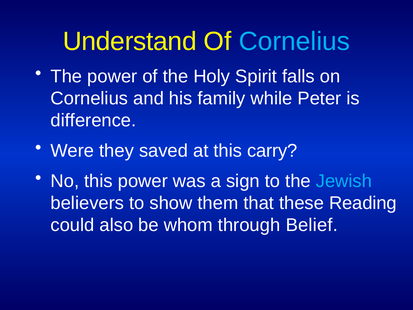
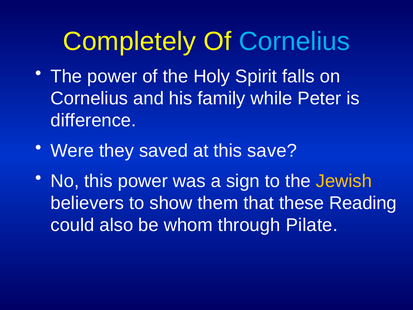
Understand: Understand -> Completely (130, 41)
carry: carry -> save (272, 151)
Jewish colour: light blue -> yellow (344, 181)
Belief: Belief -> Pilate (312, 225)
